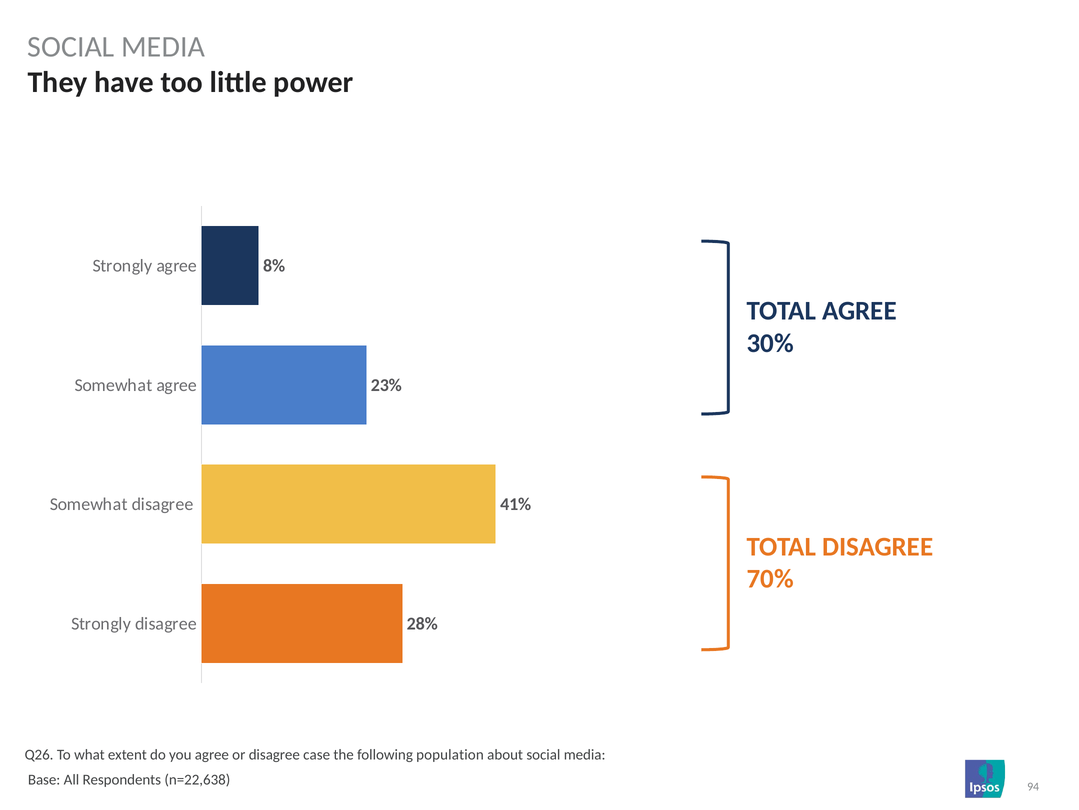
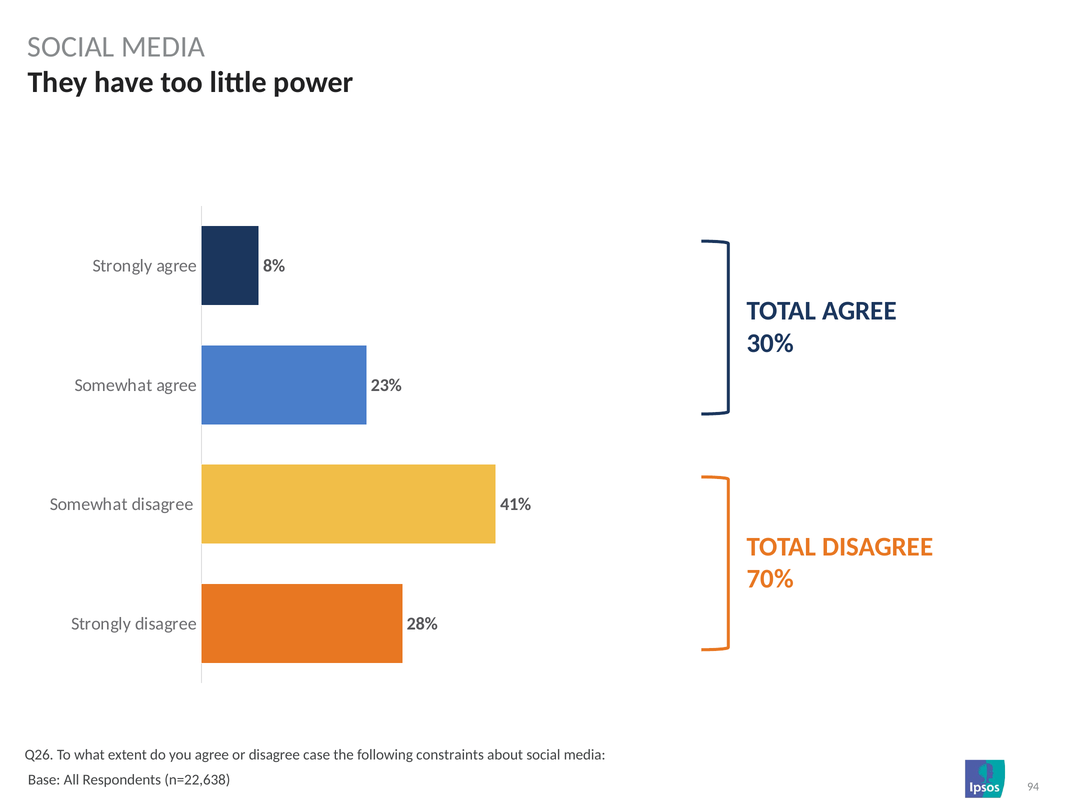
population: population -> constraints (450, 754)
